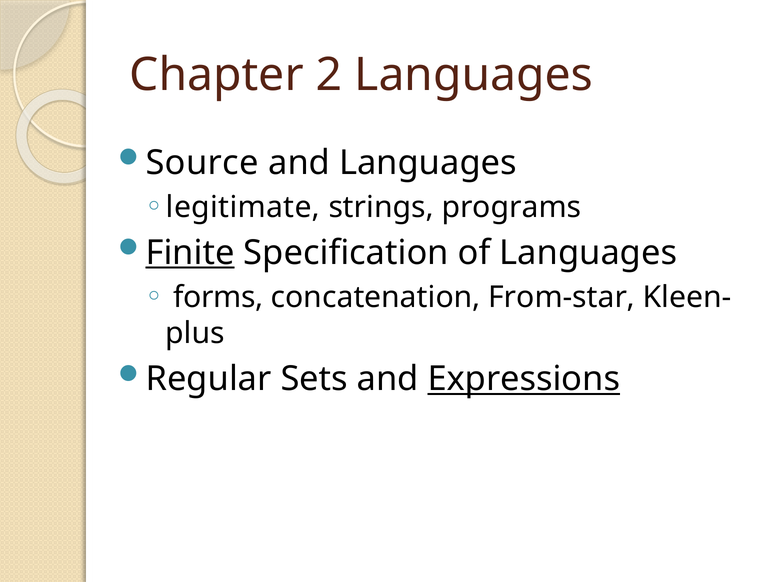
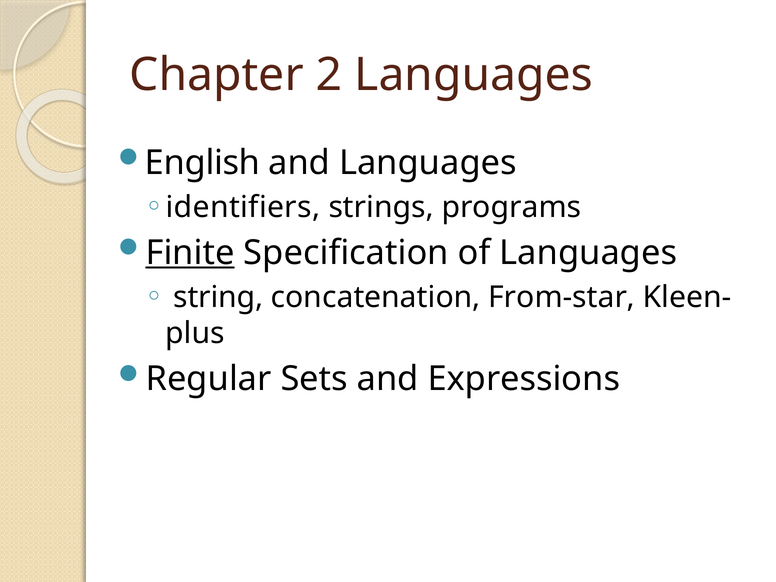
Source: Source -> English (203, 163)
legitimate: legitimate -> identifiers (243, 207)
forms: forms -> string (218, 297)
Expressions underline: present -> none (524, 379)
